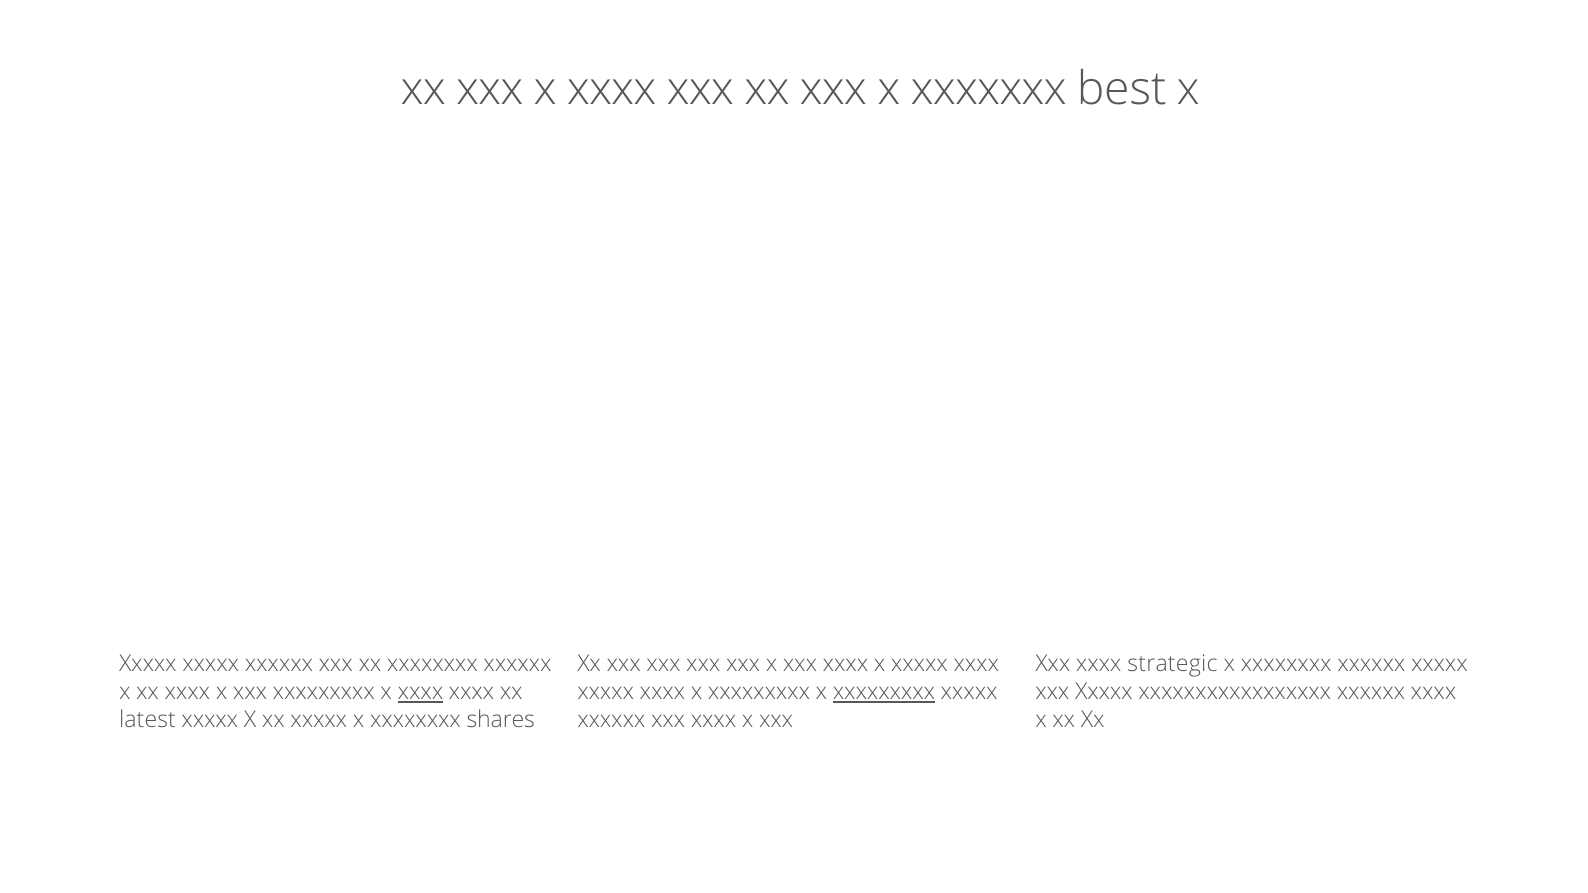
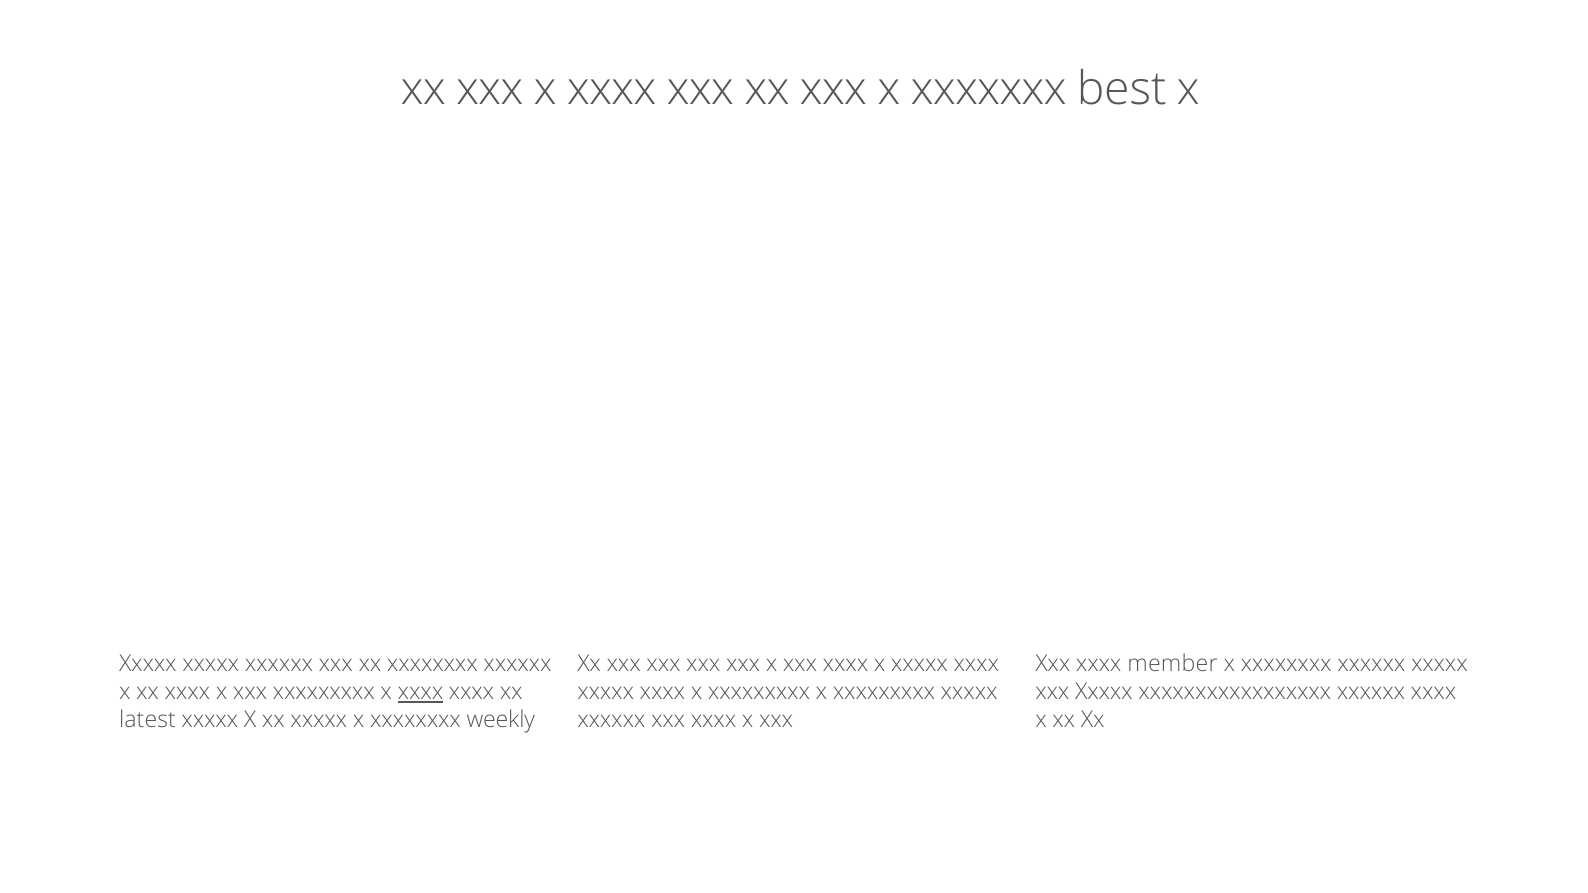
strategic: strategic -> member (1172, 664)
xxxxxxxxx underline: present -> none (884, 692)
shares: shares -> weekly (501, 720)
